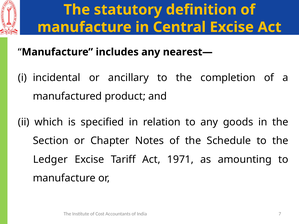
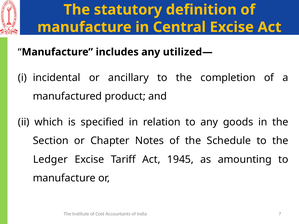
nearest—: nearest— -> utilized— (188, 52)
1971: 1971 -> 1945 (180, 160)
